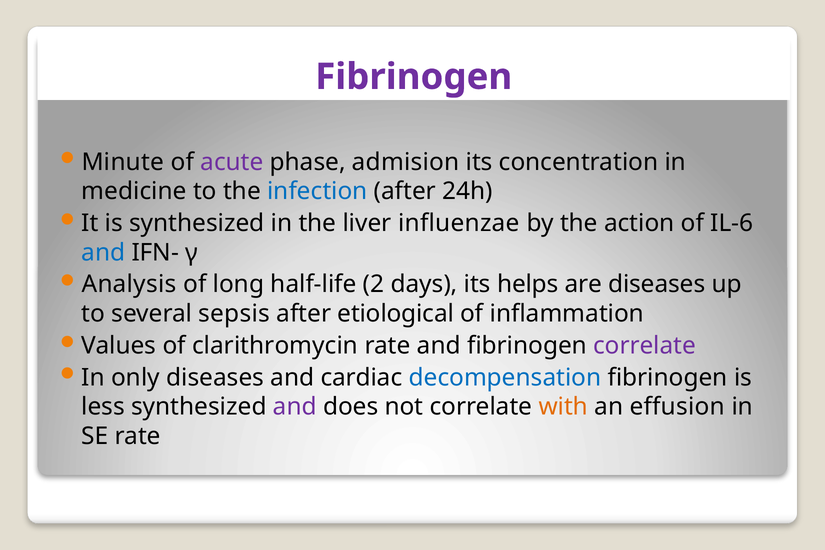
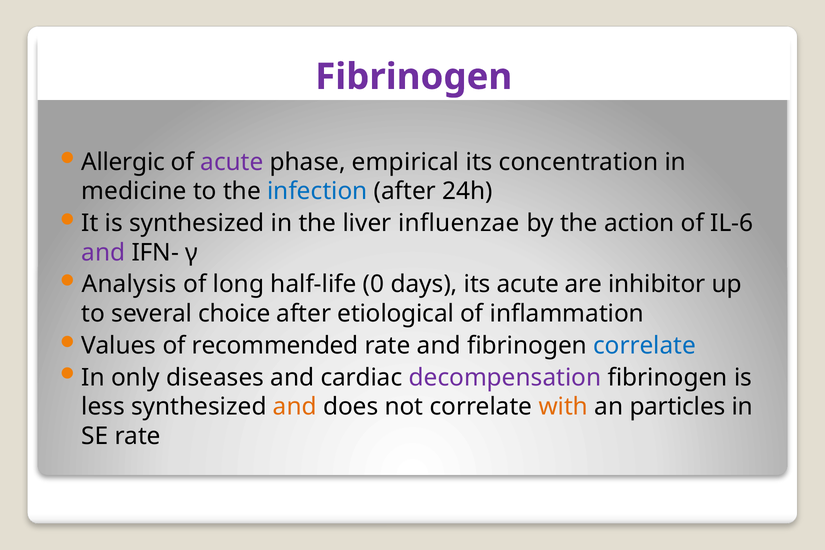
Minute: Minute -> Allergic (123, 162)
admision: admision -> empirical (406, 162)
and colour: blue -> purple (103, 253)
2: 2 -> 0 (374, 284)
its helps: helps -> acute (528, 284)
are diseases: diseases -> inhibitor (657, 284)
sepsis: sepsis -> choice (234, 314)
clarithromycin: clarithromycin -> recommended (275, 346)
correlate colour: purple -> blue (645, 346)
decompensation colour: blue -> purple (505, 377)
and colour: purple -> orange (295, 407)
effusion: effusion -> particles (677, 407)
